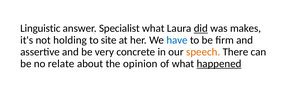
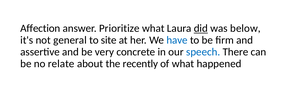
Linguistic: Linguistic -> Affection (40, 28)
Specialist: Specialist -> Prioritize (119, 28)
makes: makes -> below (245, 28)
holding: holding -> general (70, 40)
speech colour: orange -> blue (203, 52)
opinion: opinion -> recently (140, 64)
happened underline: present -> none (219, 64)
